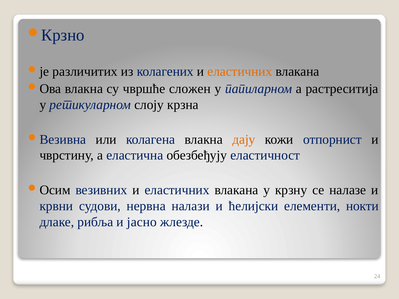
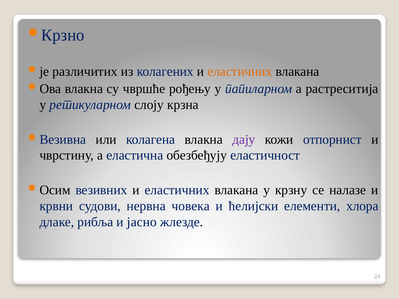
сложен: сложен -> рођењу (190, 89)
дају colour: orange -> purple (244, 140)
налази: налази -> човека (191, 206)
нокти: нокти -> хлора (362, 206)
